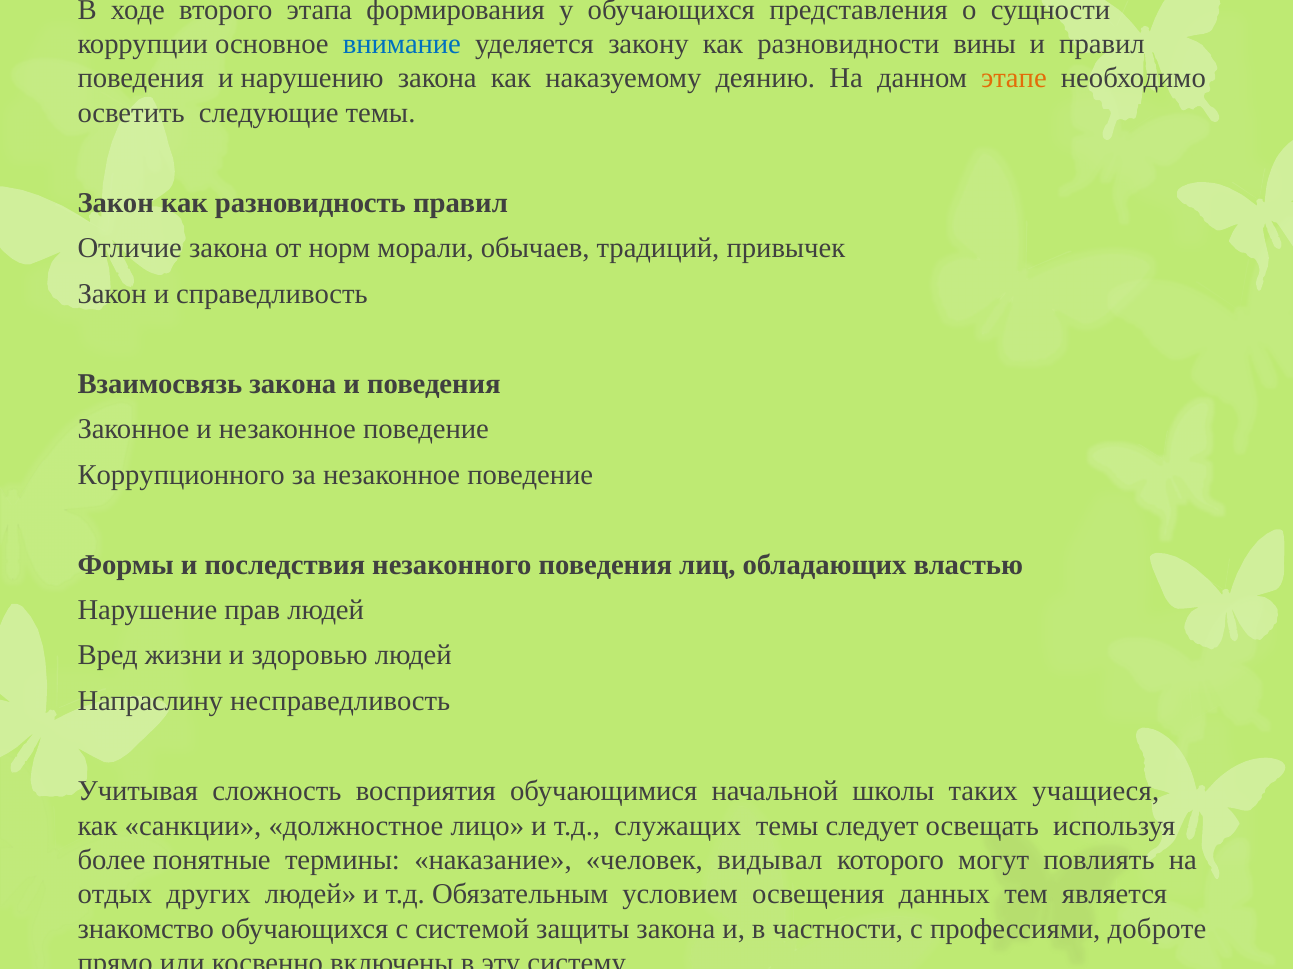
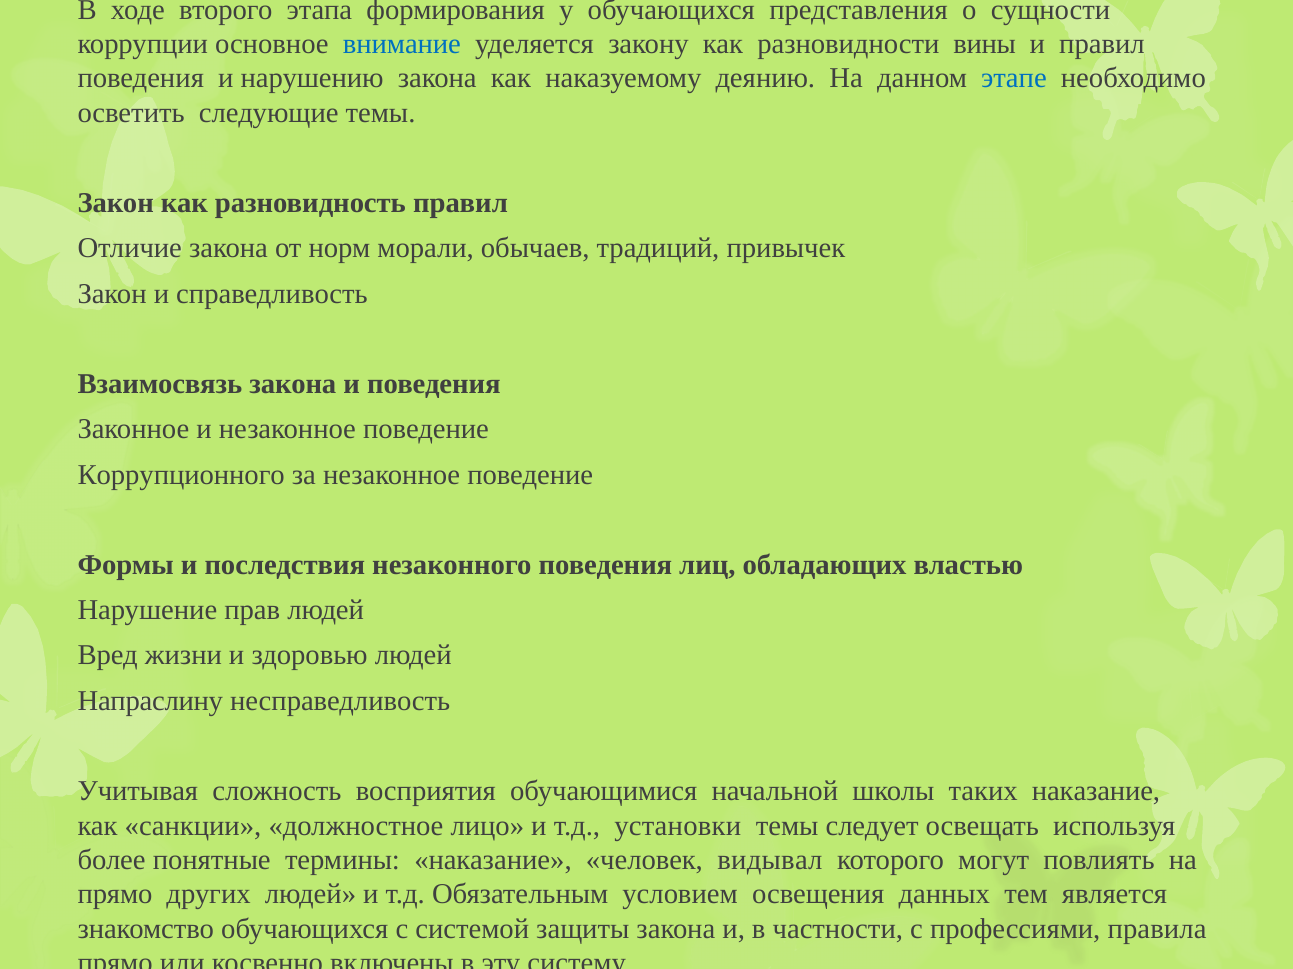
этапе colour: orange -> blue (1014, 78)
таких учащиеся: учащиеся -> наказание (1096, 792)
служащих: служащих -> установки (678, 826)
отдых: отдых -> прямо (115, 895)
доброте: доброте -> правила (1157, 930)
